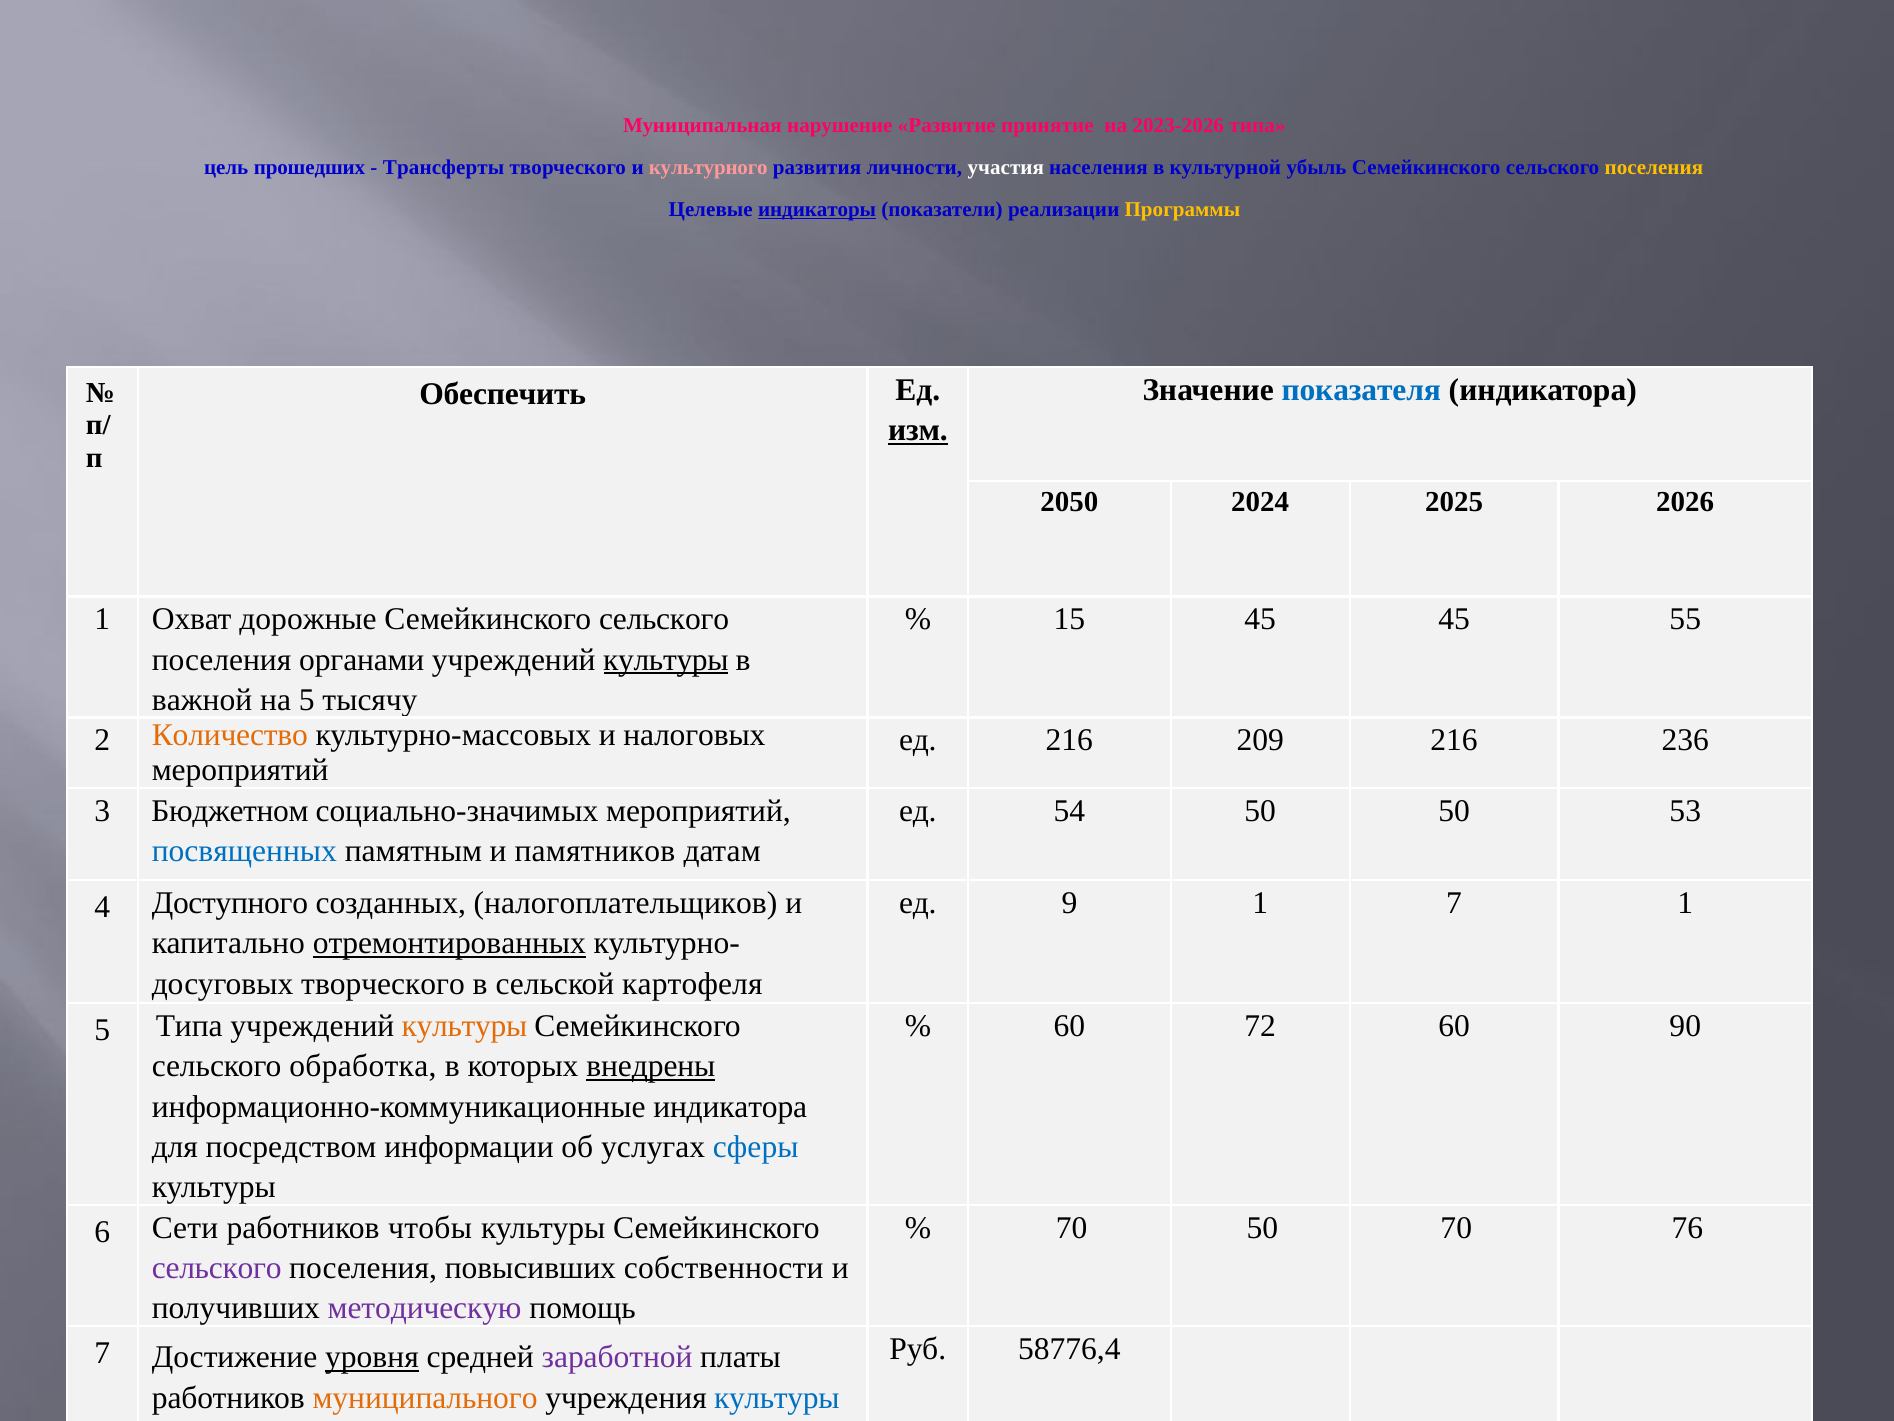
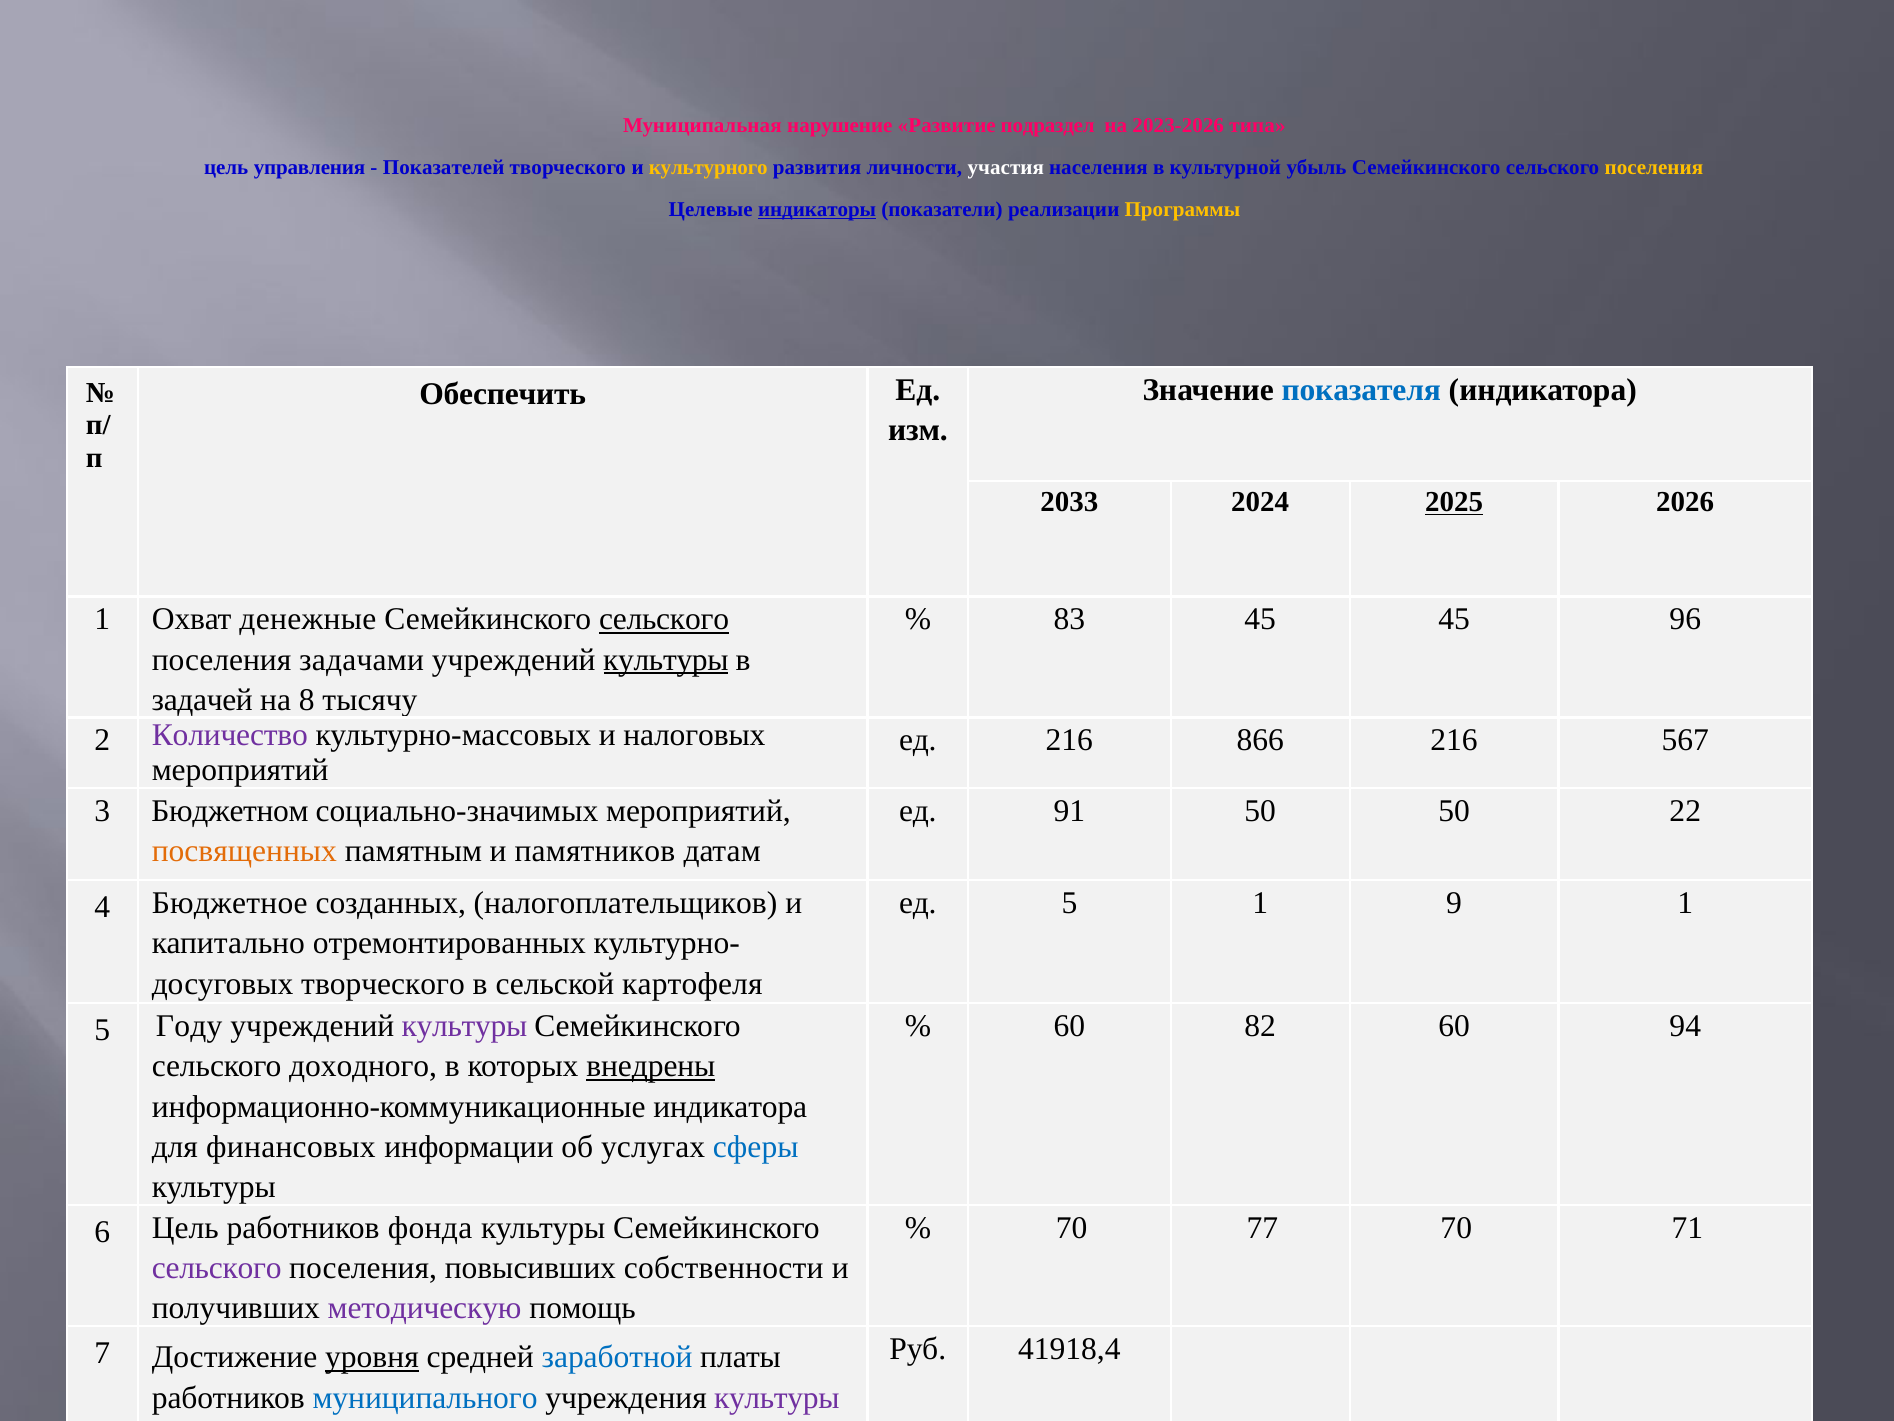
принятие: принятие -> подраздел (1048, 125)
прошедших: прошедших -> управления (309, 167)
Трансферты: Трансферты -> Показателей (444, 167)
культурного colour: pink -> yellow (708, 167)
изм underline: present -> none (918, 430)
2050: 2050 -> 2033 (1069, 502)
2025 underline: none -> present (1454, 502)
дорожные: дорожные -> денежные (308, 619)
сельского underline: none -> present (664, 619)
15: 15 -> 83 (1069, 619)
55: 55 -> 96 (1685, 619)
органами: органами -> задачами (362, 660)
важной: важной -> задачей (202, 700)
на 5: 5 -> 8 (307, 700)
Количество colour: orange -> purple (230, 735)
209: 209 -> 866 (1260, 740)
236: 236 -> 567 (1685, 740)
54: 54 -> 91 (1069, 810)
53: 53 -> 22 (1685, 810)
посвященных colour: blue -> orange (244, 851)
ед 9: 9 -> 5 (1069, 903)
1 7: 7 -> 9 (1454, 903)
Доступного: Доступного -> Бюджетное (230, 903)
отремонтированных underline: present -> none (449, 943)
72: 72 -> 82 (1260, 1026)
90: 90 -> 94 (1685, 1026)
5 Типа: Типа -> Году (189, 1026)
культуры colour: orange -> purple (464, 1026)
обработка: обработка -> доходного (363, 1066)
посредством: посредством -> финансовых (291, 1147)
70 50: 50 -> 77 (1262, 1227)
76: 76 -> 71 (1687, 1227)
6 Сети: Сети -> Цель (185, 1227)
чтобы: чтобы -> фонда (430, 1227)
58776,4: 58776,4 -> 41918,4 (1069, 1348)
заработной colour: purple -> blue (617, 1357)
муниципального colour: orange -> blue (425, 1397)
культуры colour: blue -> purple (777, 1397)
